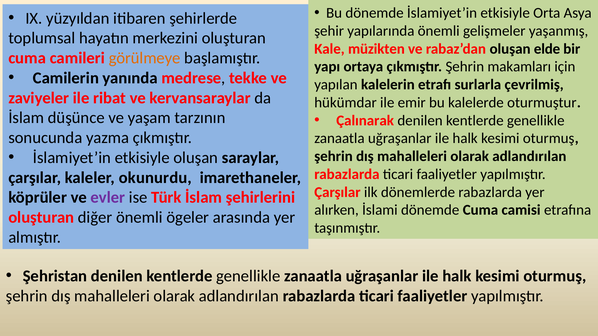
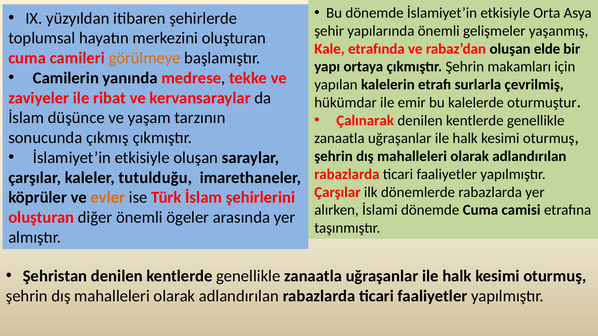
müzikten: müzikten -> etrafında (376, 49)
yazma: yazma -> çıkmış (107, 138)
okunurdu: okunurdu -> tutulduğu (155, 178)
evler colour: purple -> orange (108, 198)
